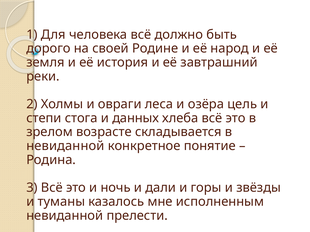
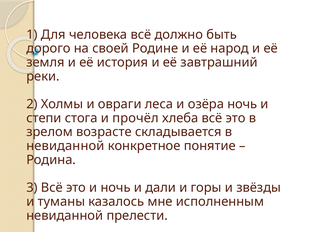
озёра цель: цель -> ночь (242, 104)
данных: данных -> прочёл (136, 118)
